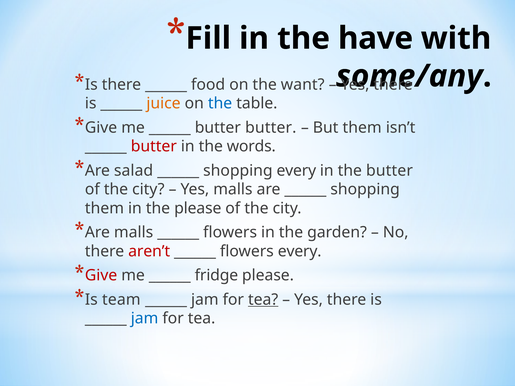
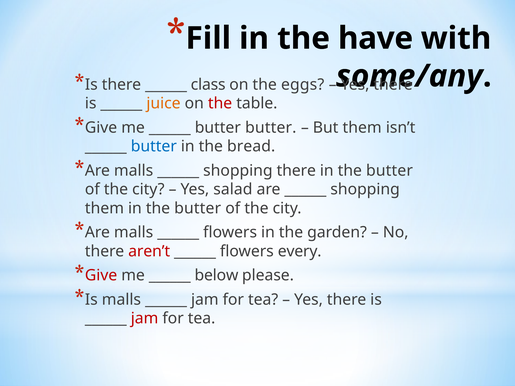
food: food -> class (208, 85)
want: want -> eggs (303, 85)
the colour: blue -> red (220, 103)
butter colour: red -> blue (154, 146)
words: words -> bread (251, 146)
salad: salad -> malls (134, 171)
shopping every: every -> there (296, 171)
Yes malls: malls -> salad (233, 190)
please: please -> butter (198, 208)
fridge: fridge -> below (216, 276)
Is team: team -> malls (121, 300)
tea underline: present -> none (263, 300)
jam colour: blue -> red (145, 319)
